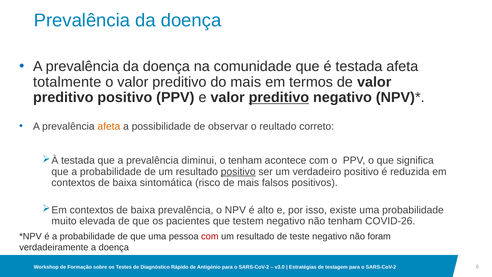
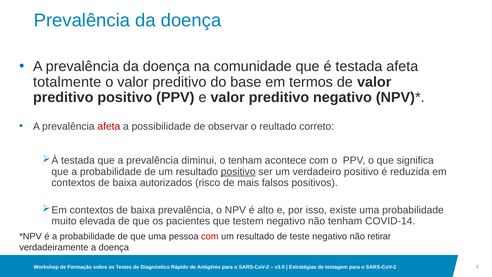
do mais: mais -> base (246, 82)
preditivo underline: present -> none (279, 97)
afeta colour: orange -> red (109, 126)
sintomática: sintomática -> autorizados (166, 183)
COVID-26: COVID-26 -> COVID-14 (390, 221)
foram: foram -> retirar (379, 236)
